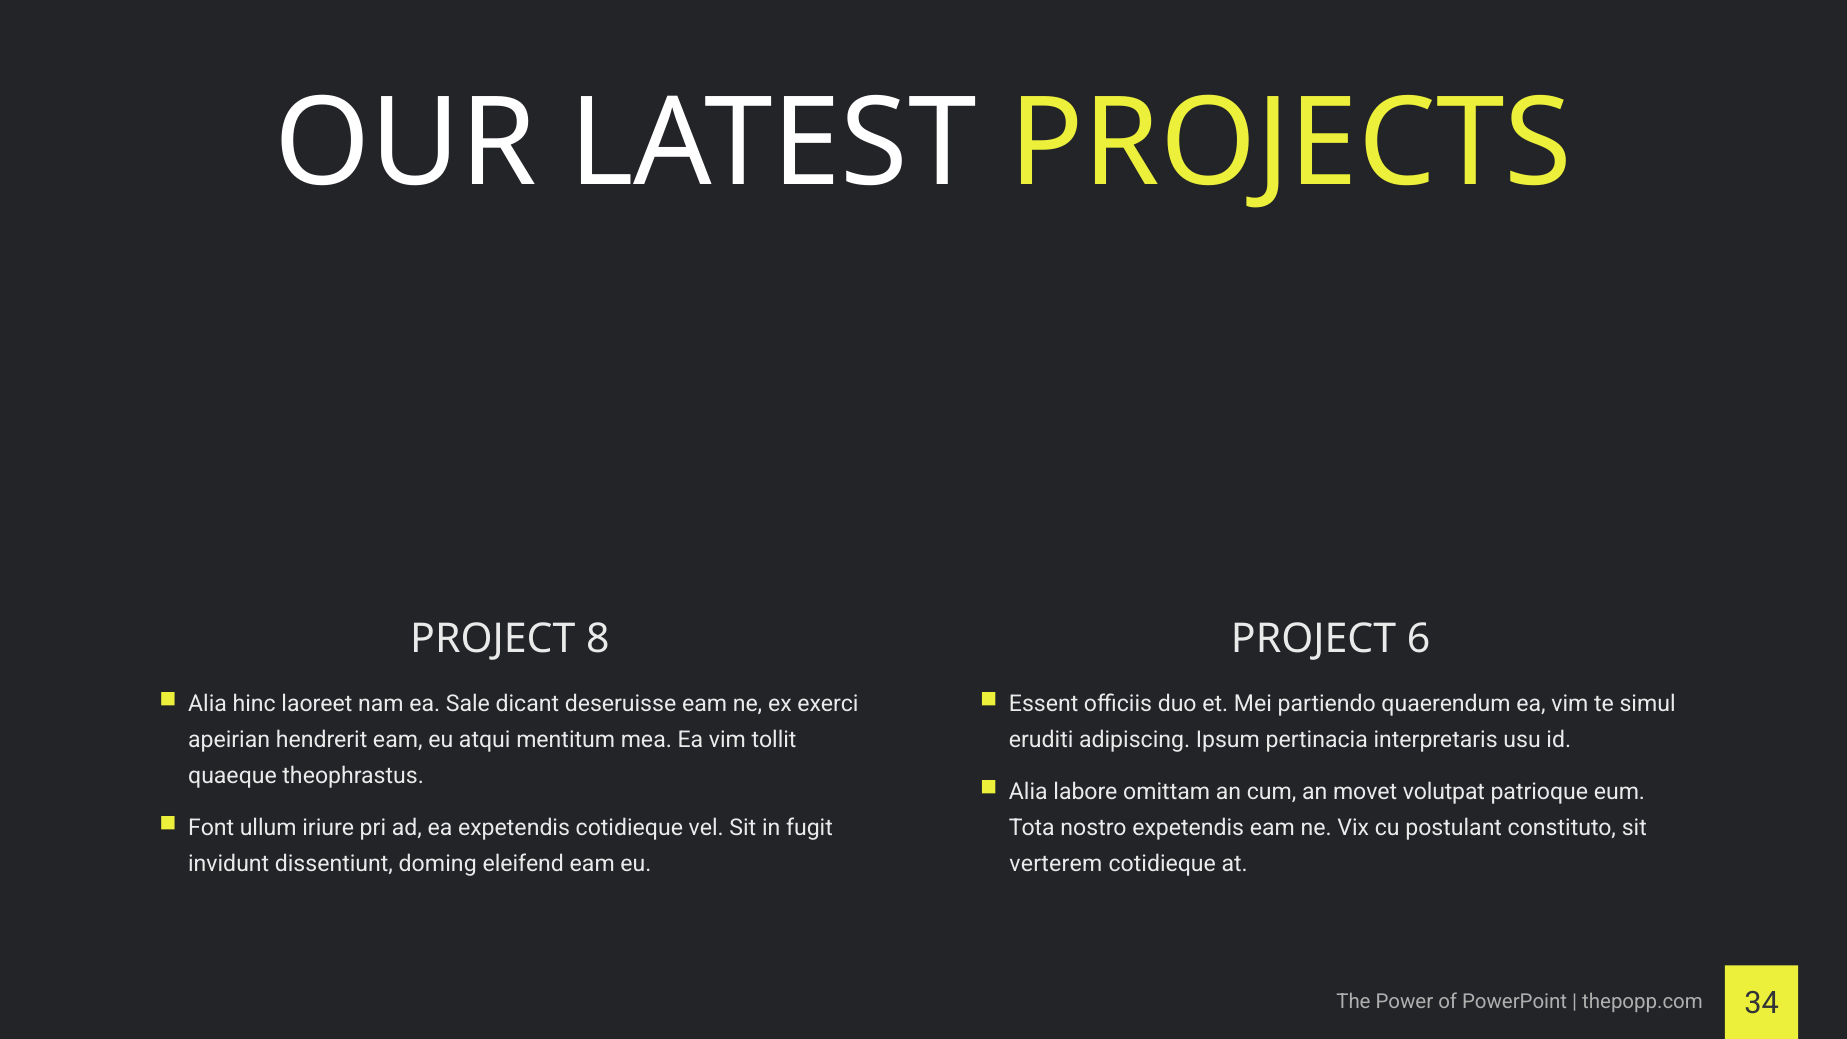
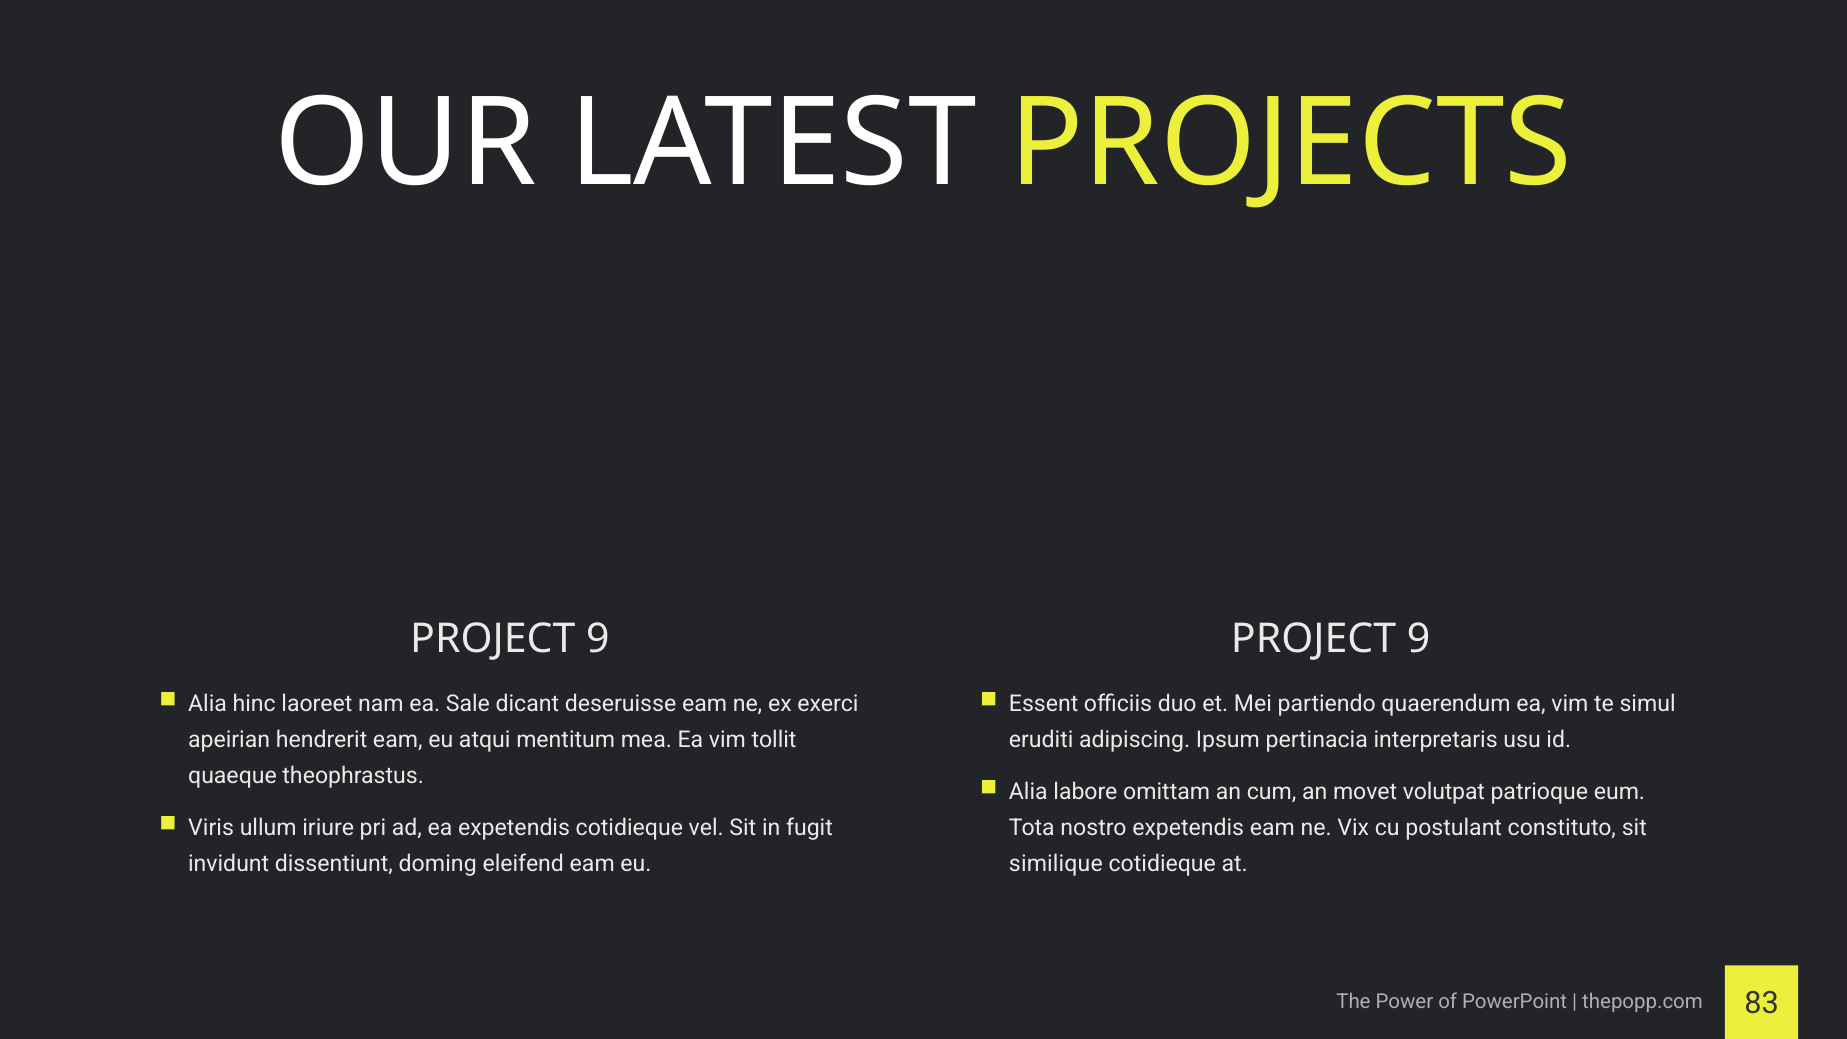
8: 8 -> 9 (598, 639)
6: 6 -> 9 (1419, 639)
Font: Font -> Viris (211, 827)
verterem: verterem -> similique (1056, 863)
34: 34 -> 83 (1762, 1003)
